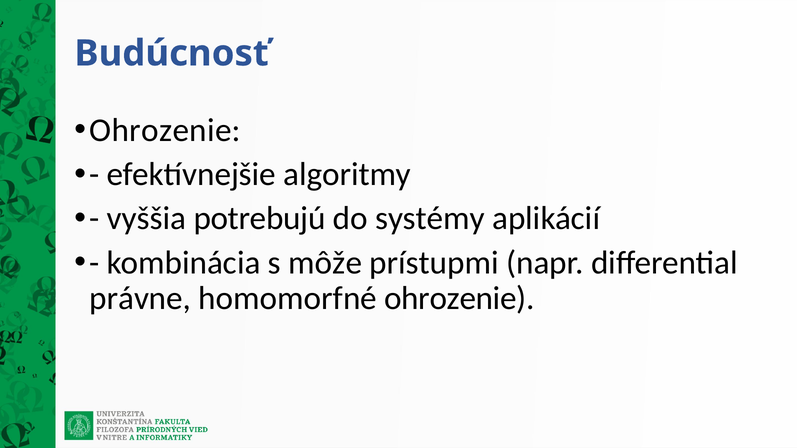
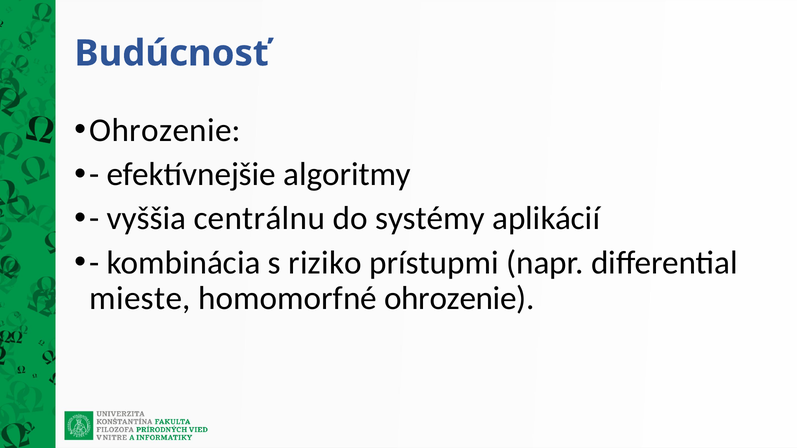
potrebujú: potrebujú -> centrálnu (259, 219)
môže: môže -> riziko (325, 263)
právne: právne -> mieste (140, 299)
